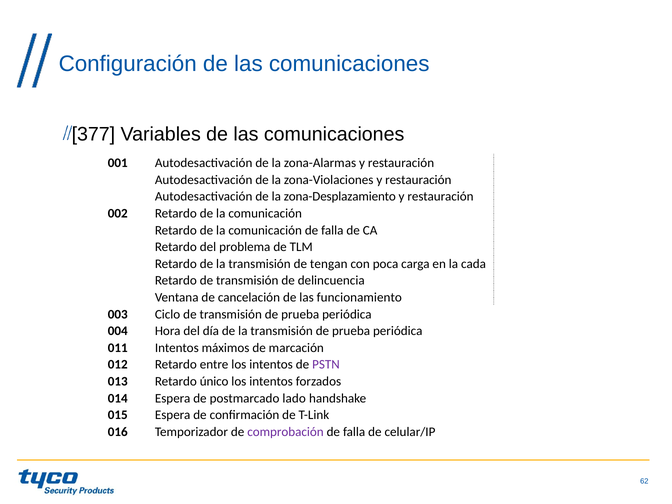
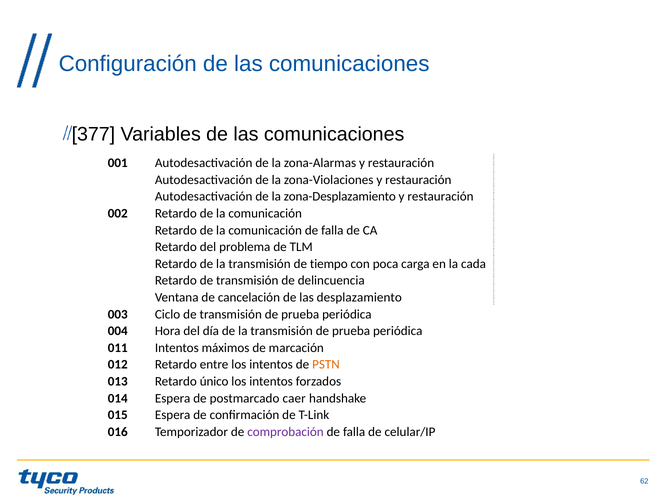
tengan: tengan -> tiempo (329, 264)
funcionamiento: funcionamiento -> desplazamiento (359, 297)
PSTN colour: purple -> orange (326, 365)
lado: lado -> caer (294, 398)
